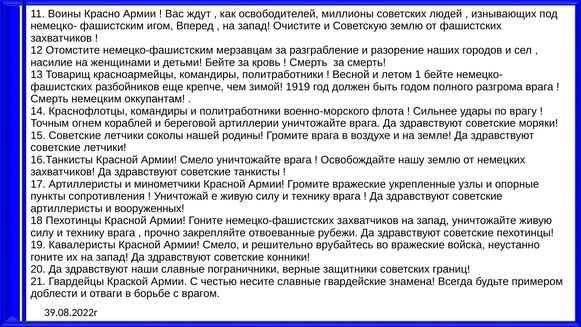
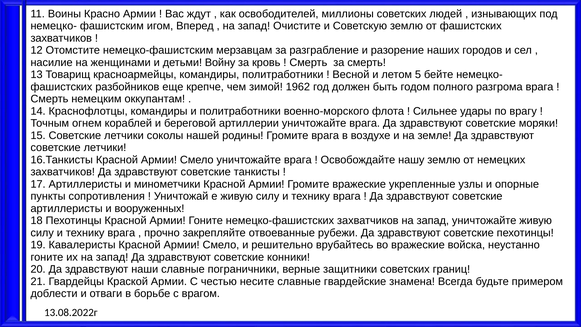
детьми Бейте: Бейте -> Войну (220, 62)
1: 1 -> 5 (418, 75)
1919: 1919 -> 1962 (298, 87)
39.08.2022г: 39.08.2022г -> 13.08.2022г (71, 312)
